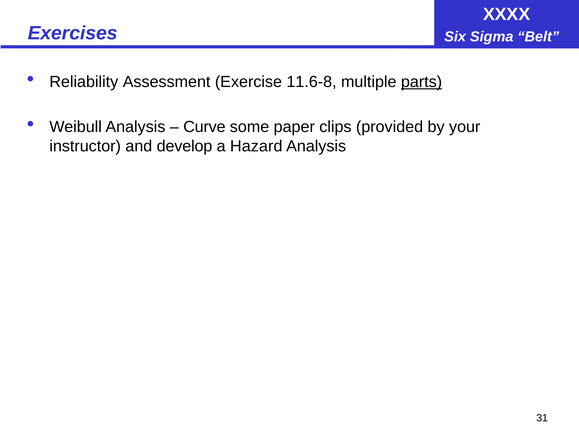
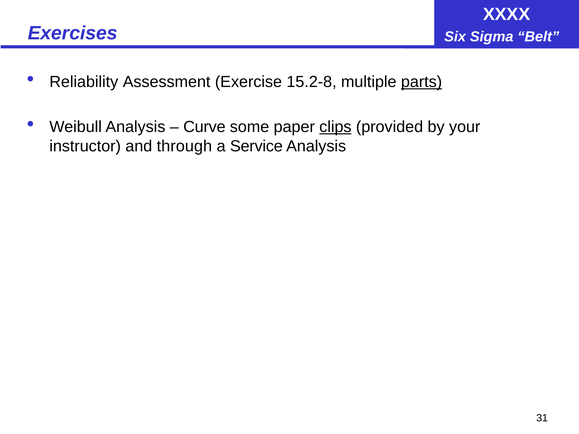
11.6-8: 11.6-8 -> 15.2-8 (312, 82)
clips underline: none -> present (335, 127)
develop: develop -> through (184, 146)
Hazard: Hazard -> Service (256, 146)
